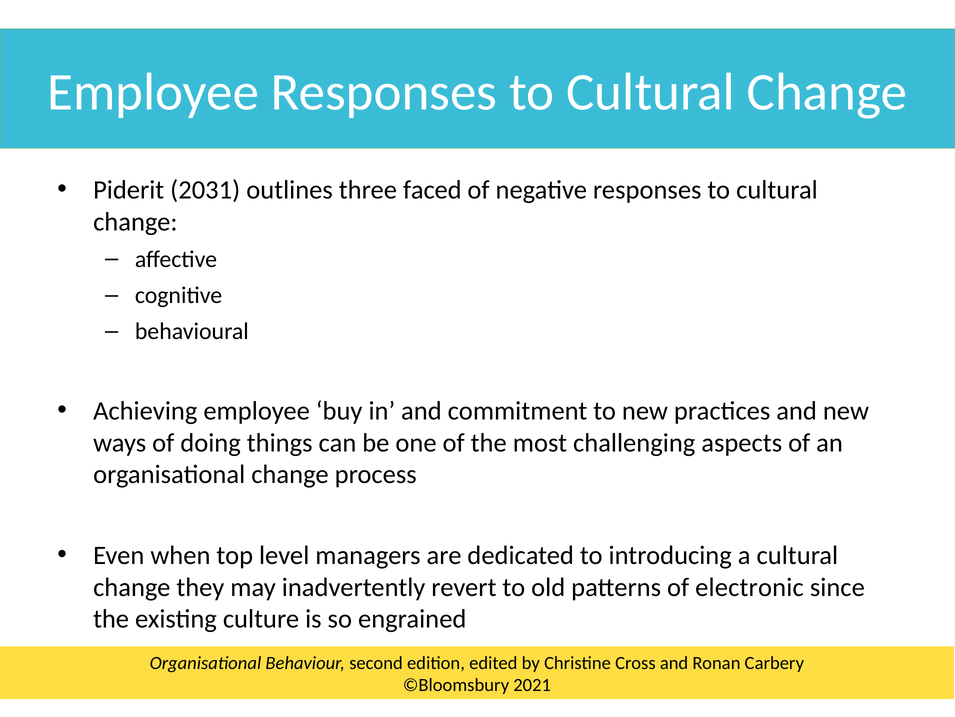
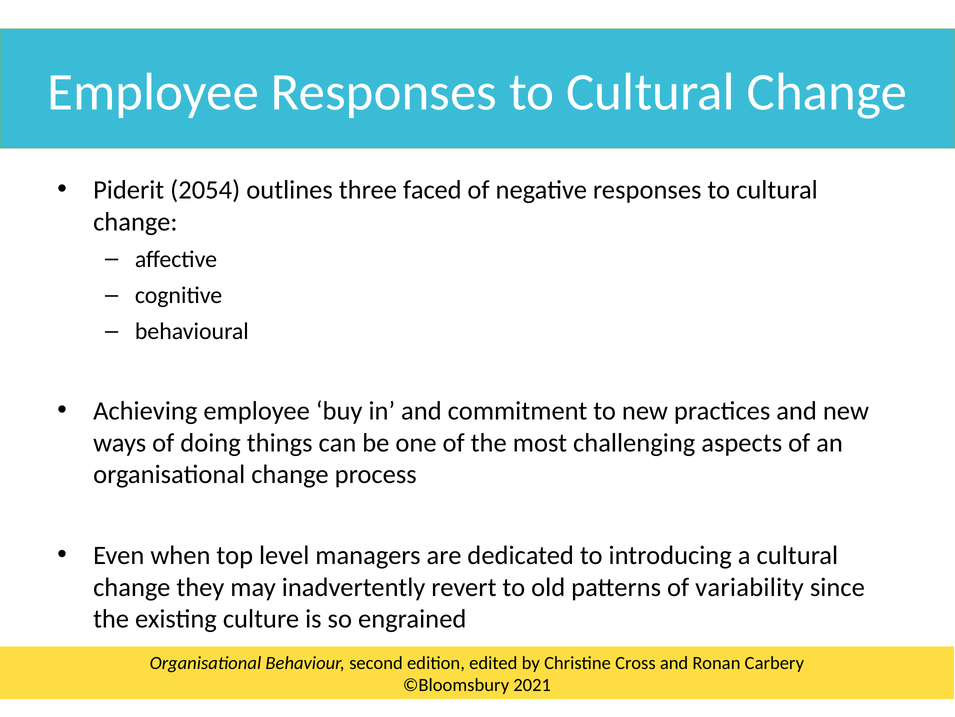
2031: 2031 -> 2054 (205, 190)
electronic: electronic -> variability (749, 587)
